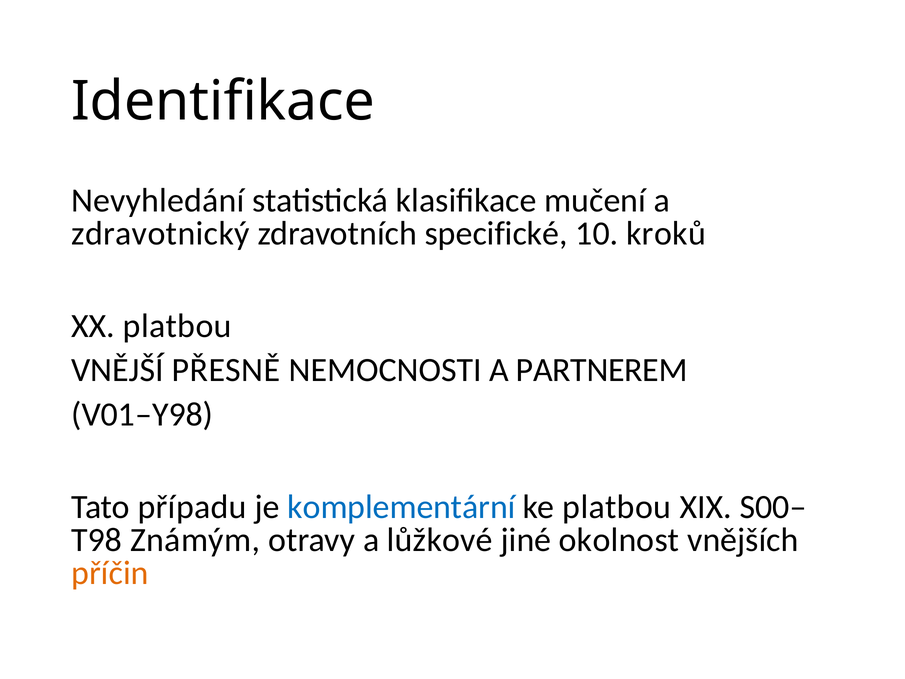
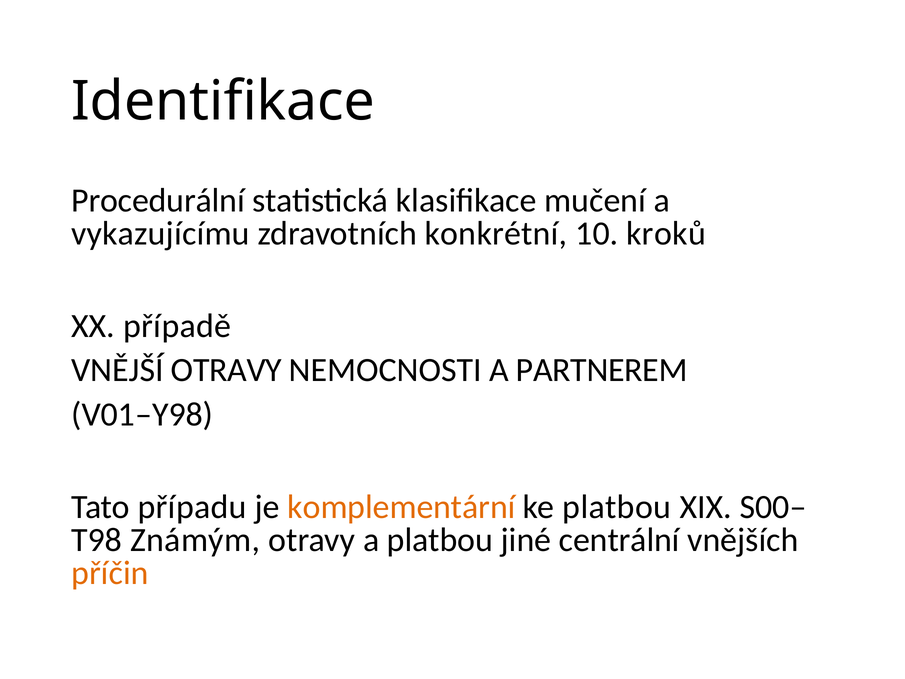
Nevyhledání: Nevyhledání -> Procedurální (158, 200)
zdravotnický: zdravotnický -> vykazujícímu (161, 233)
specifické: specifické -> konkrétní (496, 233)
XX platbou: platbou -> případě (177, 326)
VNĚJŠÍ PŘESNĚ: PŘESNĚ -> OTRAVY (226, 370)
komplementární colour: blue -> orange (401, 507)
a lůžkové: lůžkové -> platbou (440, 540)
okolnost: okolnost -> centrální (619, 540)
